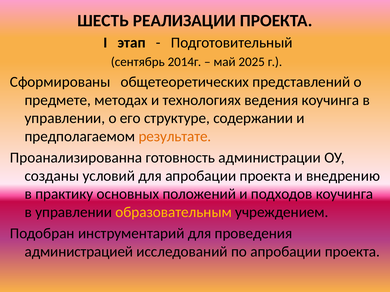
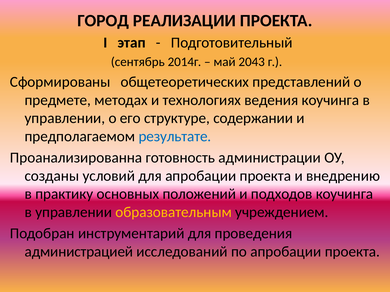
ШЕСТЬ: ШЕСТЬ -> ГОРОД (103, 21)
2025: 2025 -> 2043 (252, 62)
результате colour: orange -> blue (175, 137)
